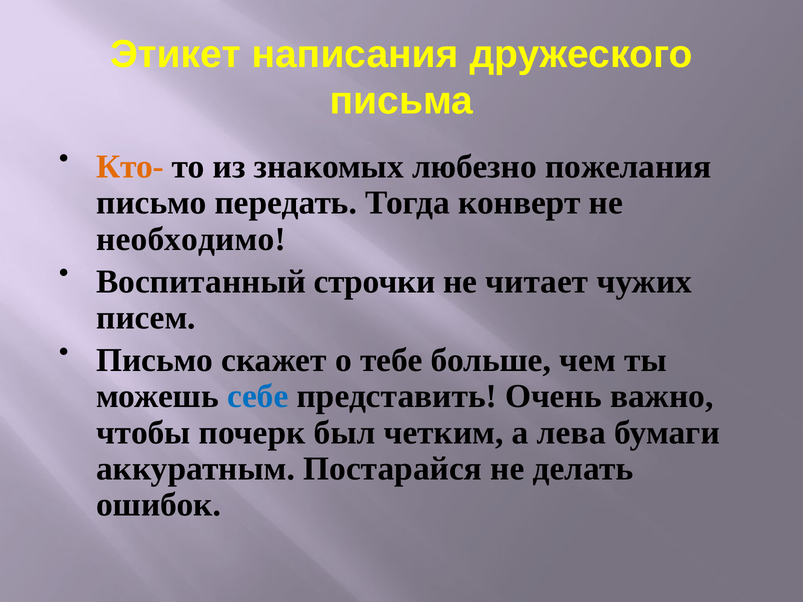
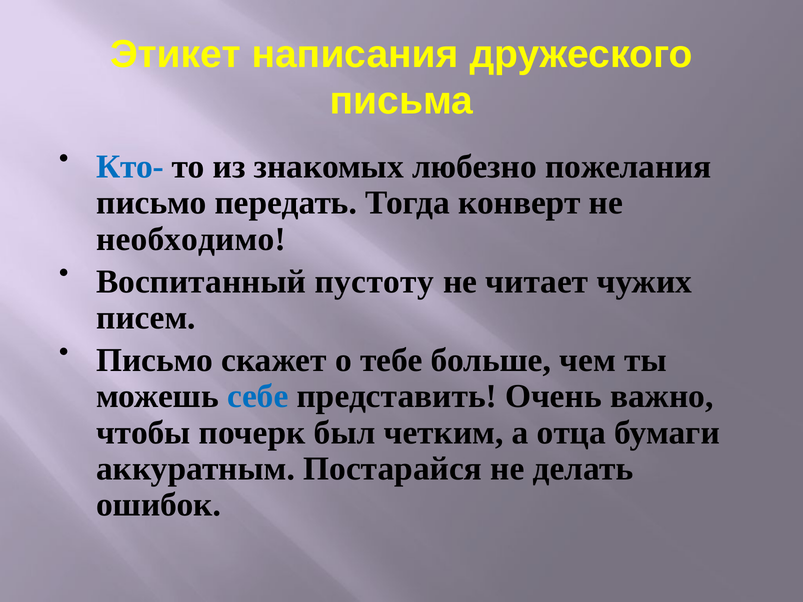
Кто- colour: orange -> blue (130, 167)
строчки: строчки -> пустоту (374, 282)
лева: лева -> отца (571, 433)
